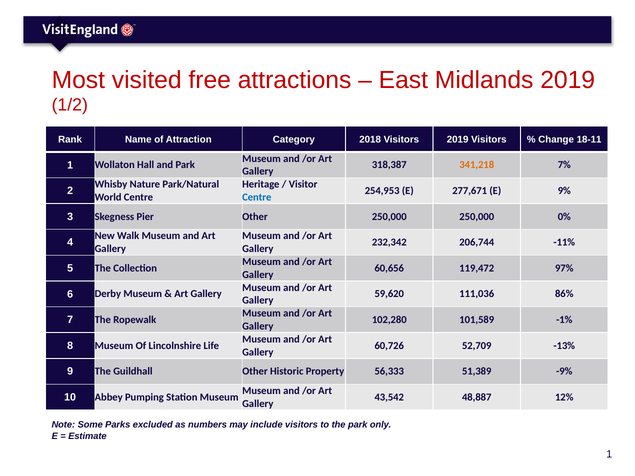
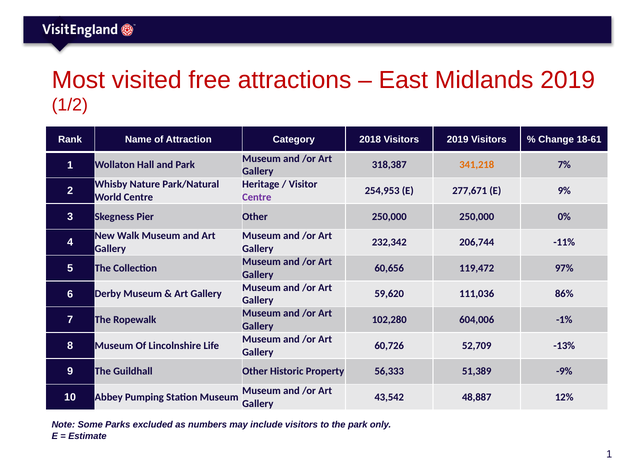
18-11: 18-11 -> 18-61 (589, 139)
Centre colour: blue -> purple (257, 197)
101,589: 101,589 -> 604,006 (477, 320)
